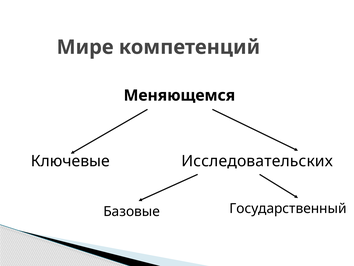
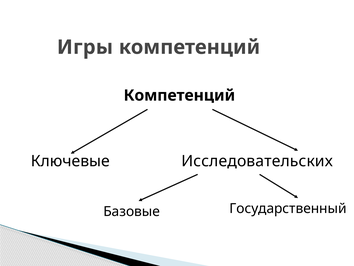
Мире: Мире -> Игры (85, 47)
Меняющемся: Меняющемся -> Компетенций (179, 95)
